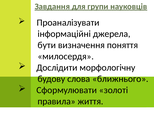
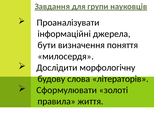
ближнього: ближнього -> літераторів (120, 79)
